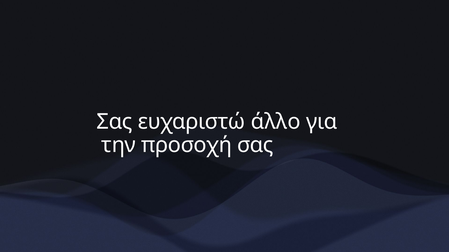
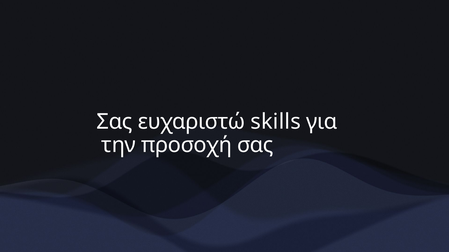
άλλο: άλλο -> skills (276, 122)
